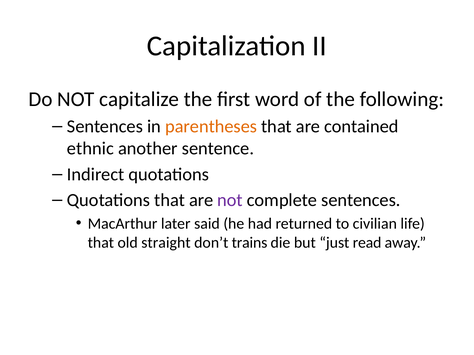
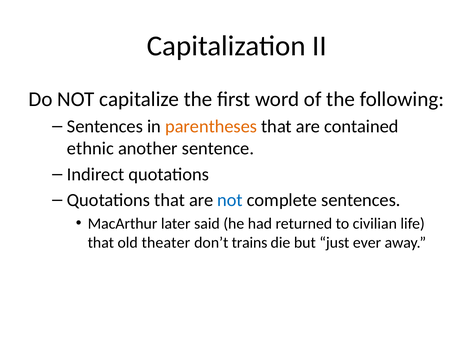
not colour: purple -> blue (230, 200)
straight: straight -> theater (166, 243)
read: read -> ever (367, 243)
